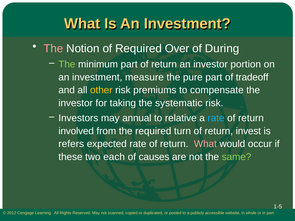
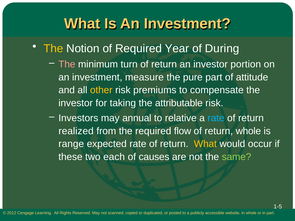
The colour: pink -> yellow (53, 49)
Over: Over -> Year (177, 49)
The colour: light green -> pink (67, 64)
minimum part: part -> turn (129, 64)
tradeoff: tradeoff -> attitude (252, 77)
systematic: systematic -> attributable (179, 103)
involved: involved -> realized (76, 131)
turn: turn -> flow (183, 131)
return invest: invest -> whole (248, 131)
refers: refers -> range (71, 144)
What colour: pink -> yellow (205, 144)
